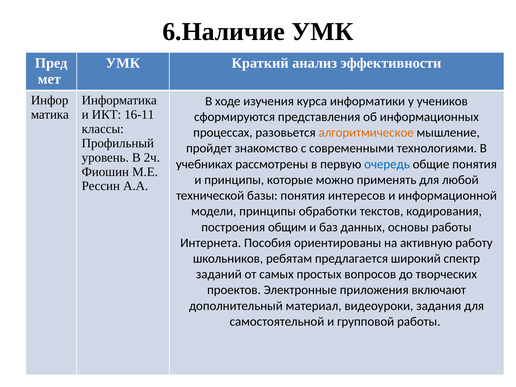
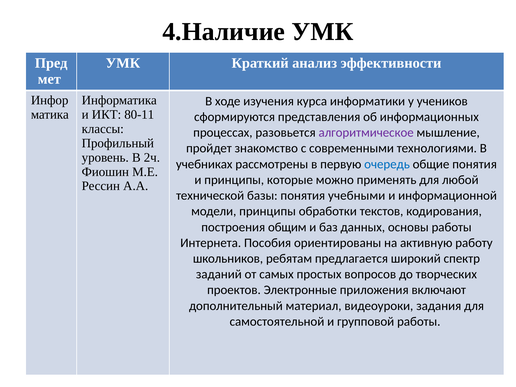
6.Наличие: 6.Наличие -> 4.Наличие (224, 32)
16-11: 16-11 -> 80-11 (139, 115)
алгоритмическое colour: orange -> purple (366, 133)
интересов: интересов -> учебными (357, 196)
